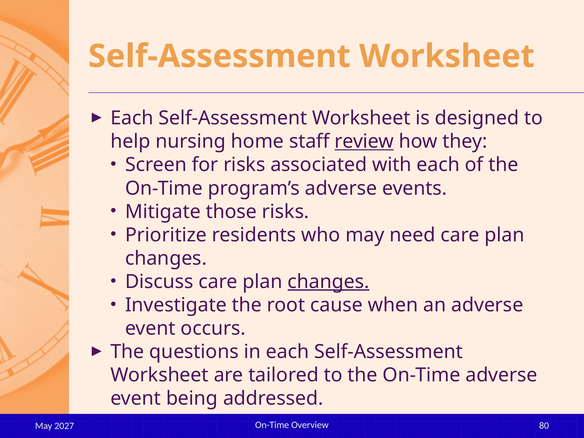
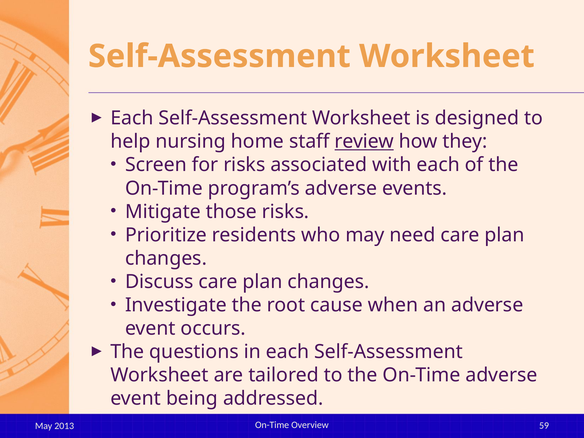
changes underline: present -> none (328, 282)
80: 80 -> 59 (544, 426)
2027: 2027 -> 2013 (64, 426)
